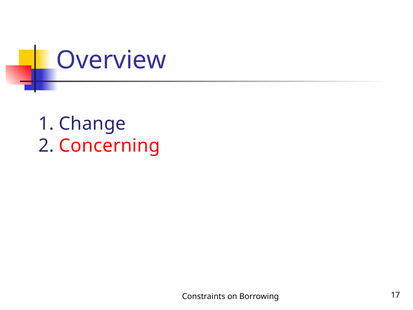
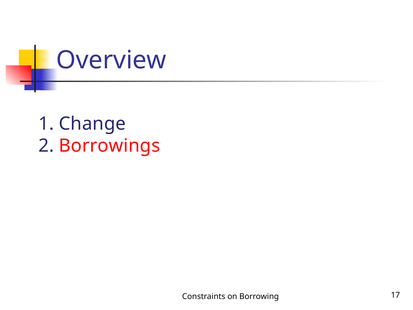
Concerning: Concerning -> Borrowings (109, 146)
